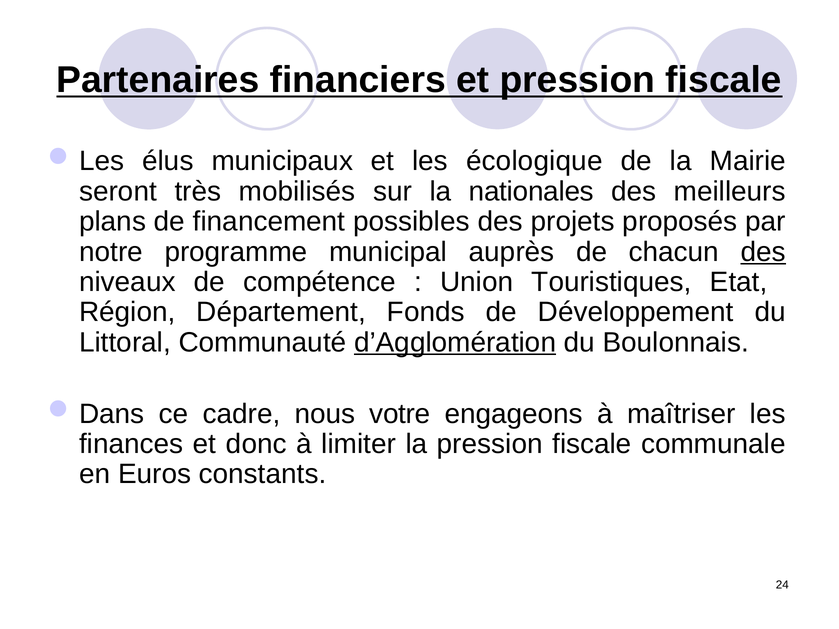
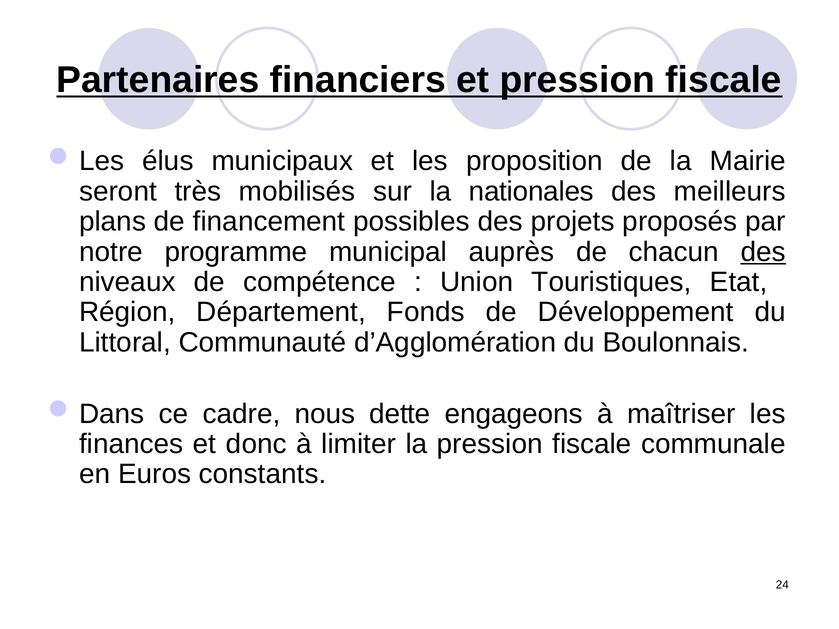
écologique: écologique -> proposition (534, 161)
d’Agglomération underline: present -> none (455, 342)
votre: votre -> dette (400, 414)
